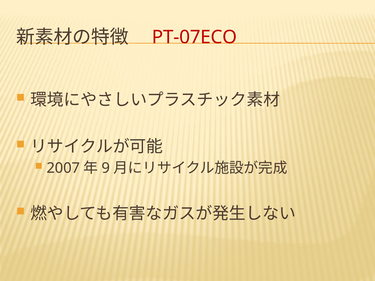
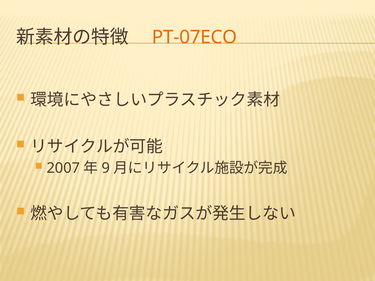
PT-07ECO colour: red -> orange (194, 37)
